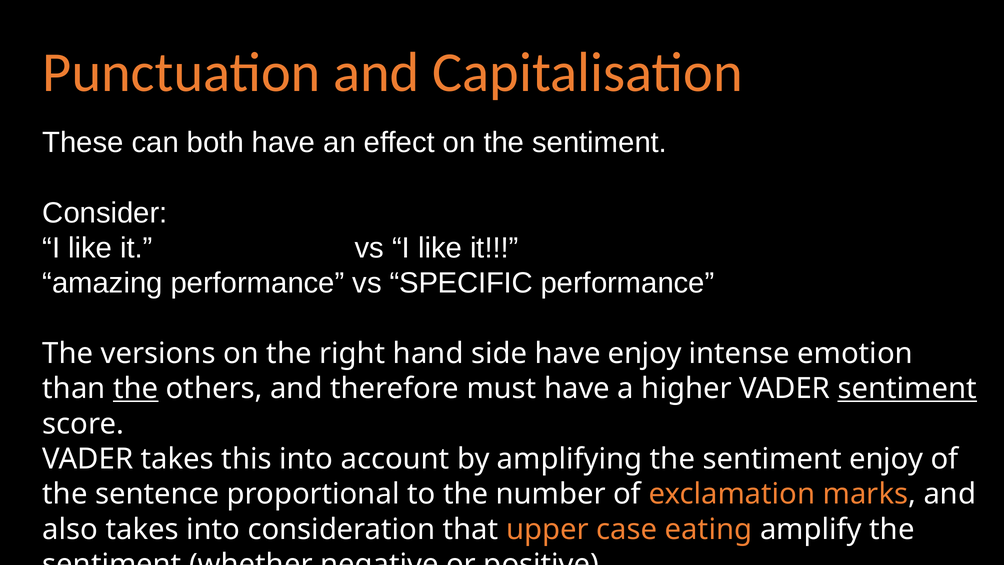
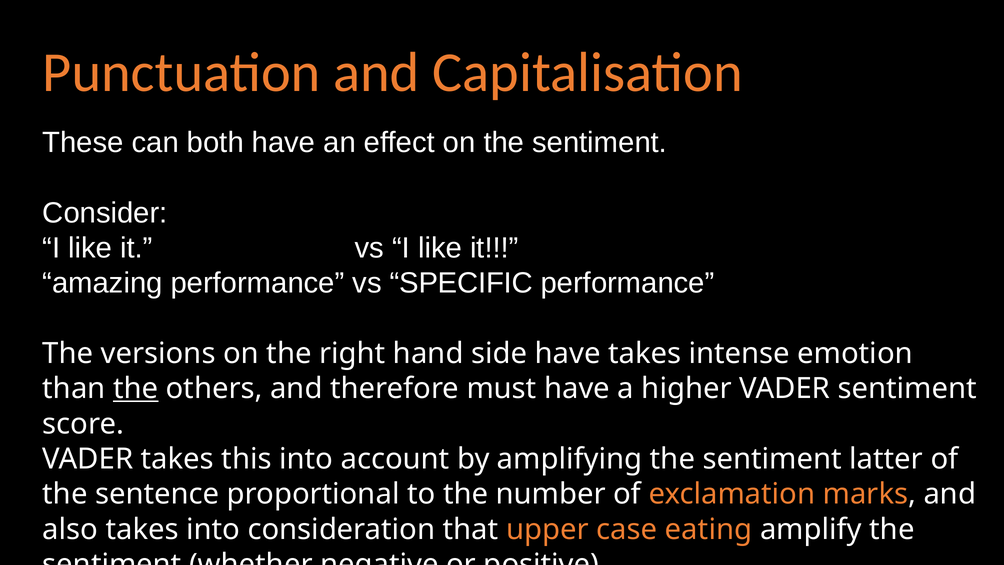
have enjoy: enjoy -> takes (645, 353)
sentiment underline: present -> none (907, 389)
sentiment enjoy: enjoy -> latter (886, 459)
